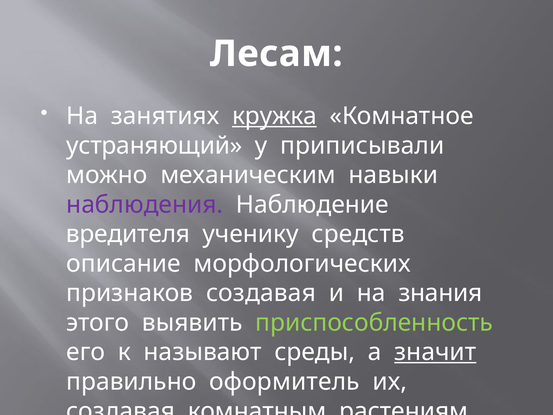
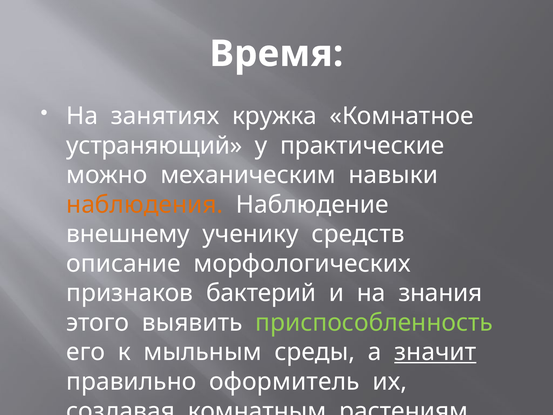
Лесам: Лесам -> Время (276, 54)
кружка underline: present -> none (275, 116)
приписывали: приписывали -> практические (362, 145)
наблюдения colour: purple -> orange (145, 204)
вредителя: вредителя -> внешнему (128, 234)
признаков создавая: создавая -> бактерий (261, 293)
называют: называют -> мыльным (203, 352)
